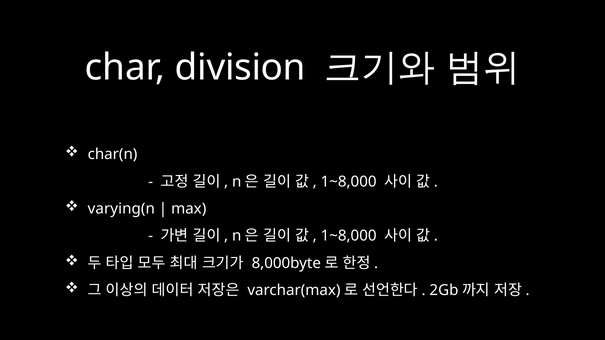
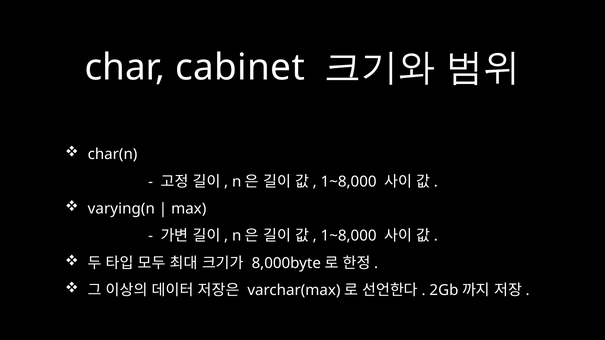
division: division -> cabinet (240, 67)
